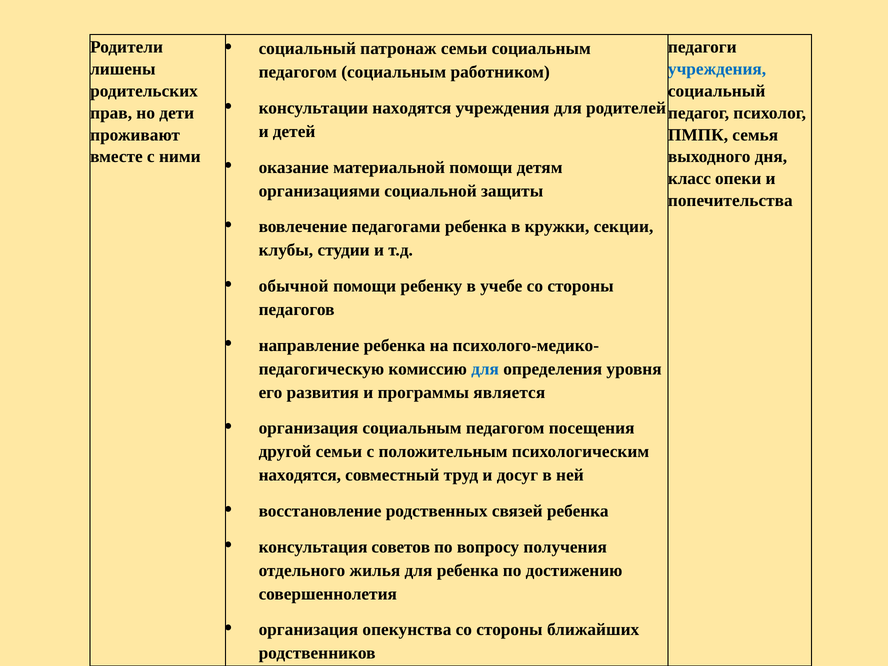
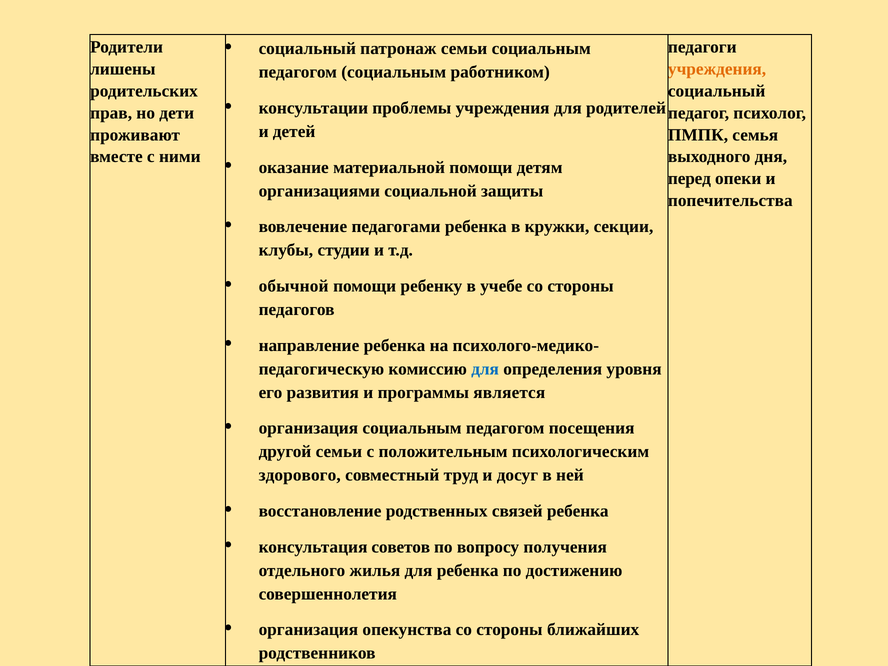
учреждения colour: blue -> orange (717, 69)
консультации находятся: находятся -> проблемы (412, 108)
класс: класс -> перед (689, 179)
находятся: находятся -> здорового (300, 475)
